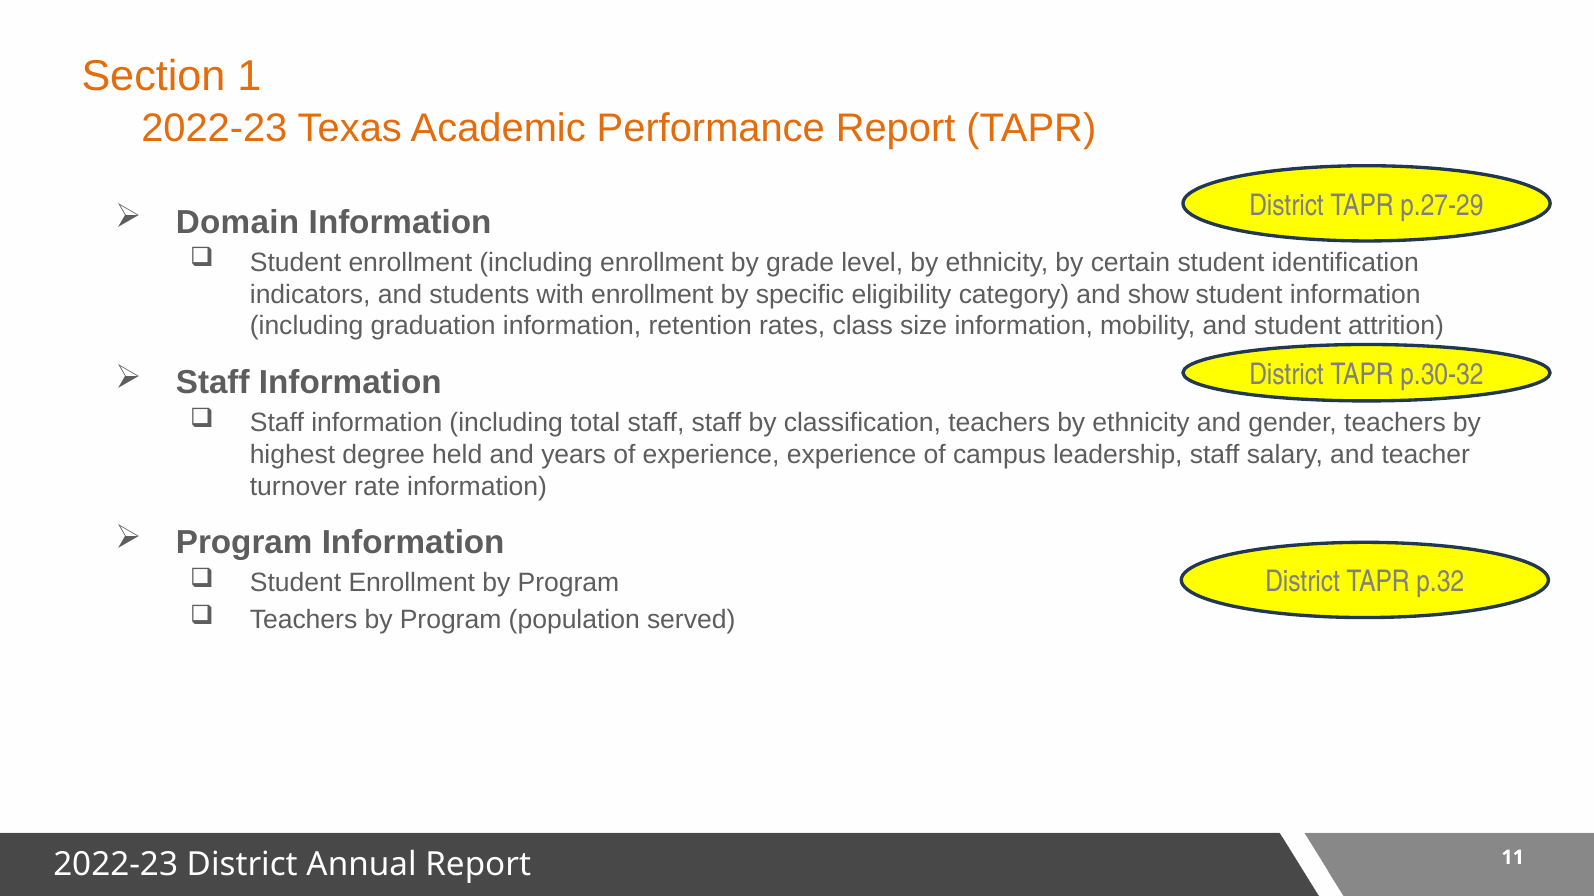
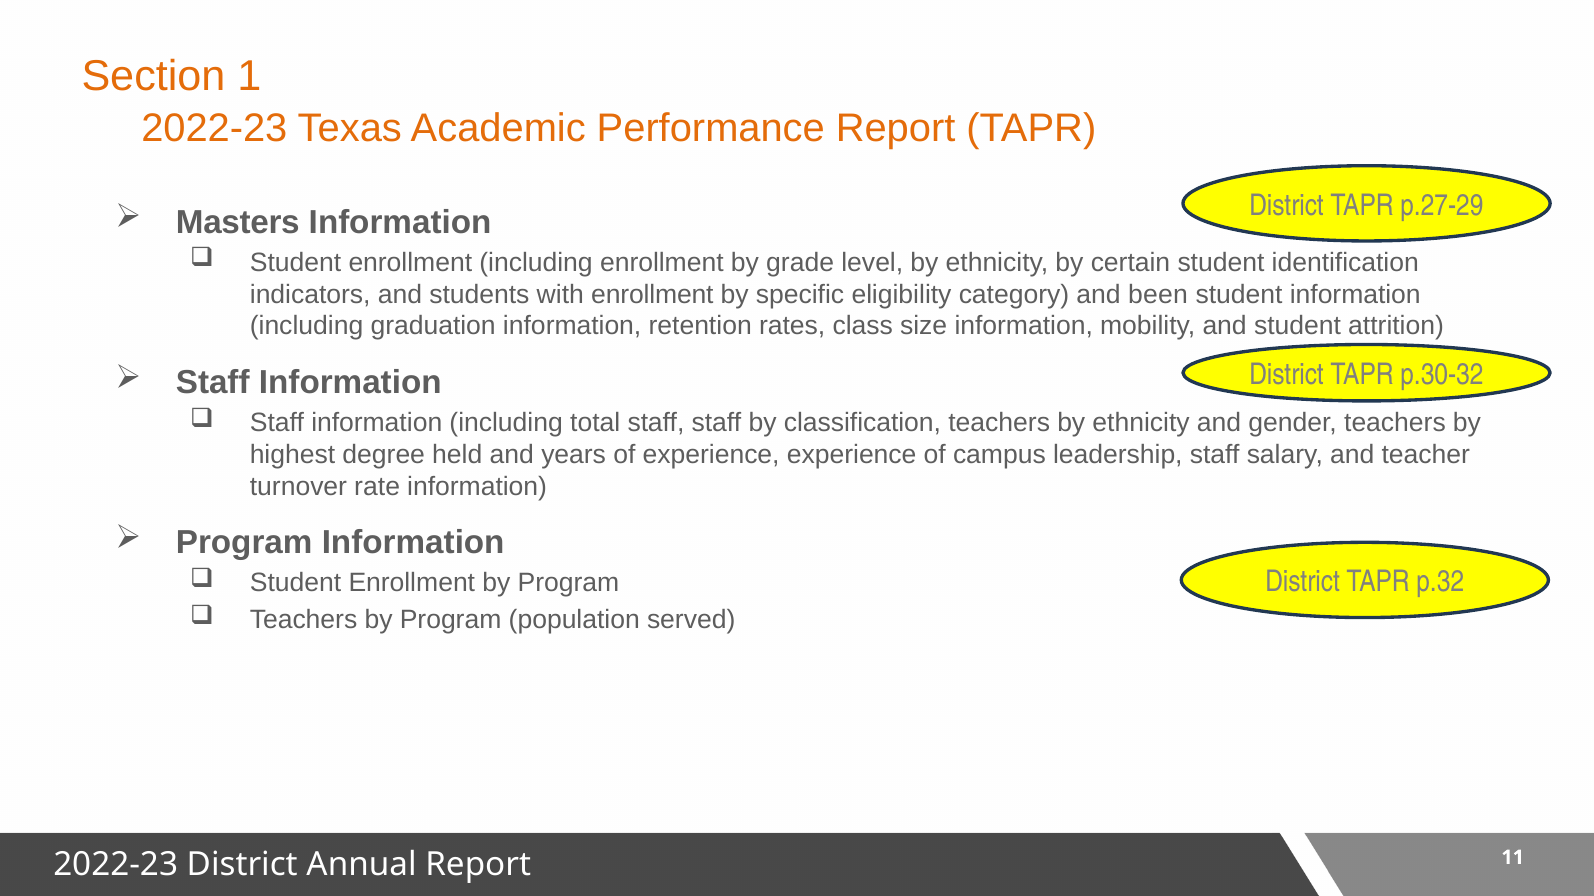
Domain: Domain -> Masters (238, 222)
show: show -> been (1158, 295)
